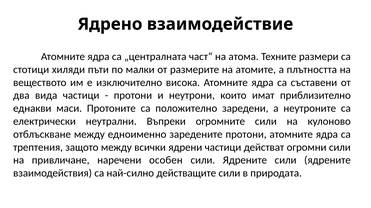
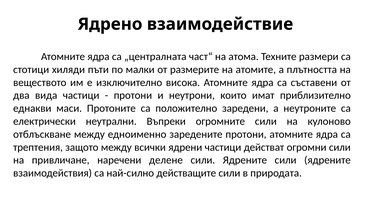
особен: особен -> делене (166, 161)
